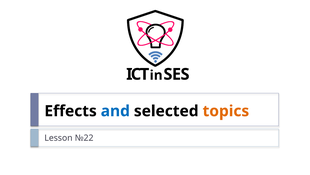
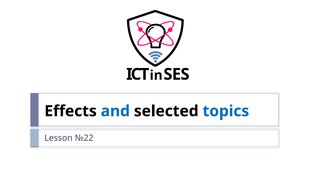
topics colour: orange -> blue (226, 111)
